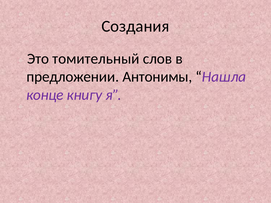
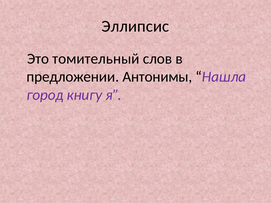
Создания: Создания -> Эллипсис (135, 26)
конце: конце -> город (45, 95)
